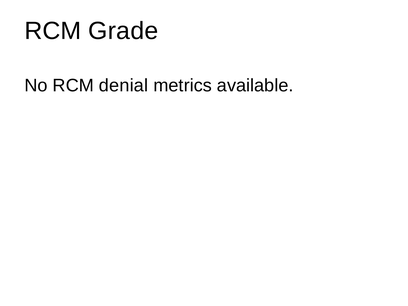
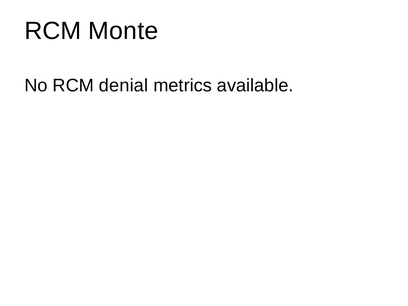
Grade: Grade -> Monte (123, 31)
